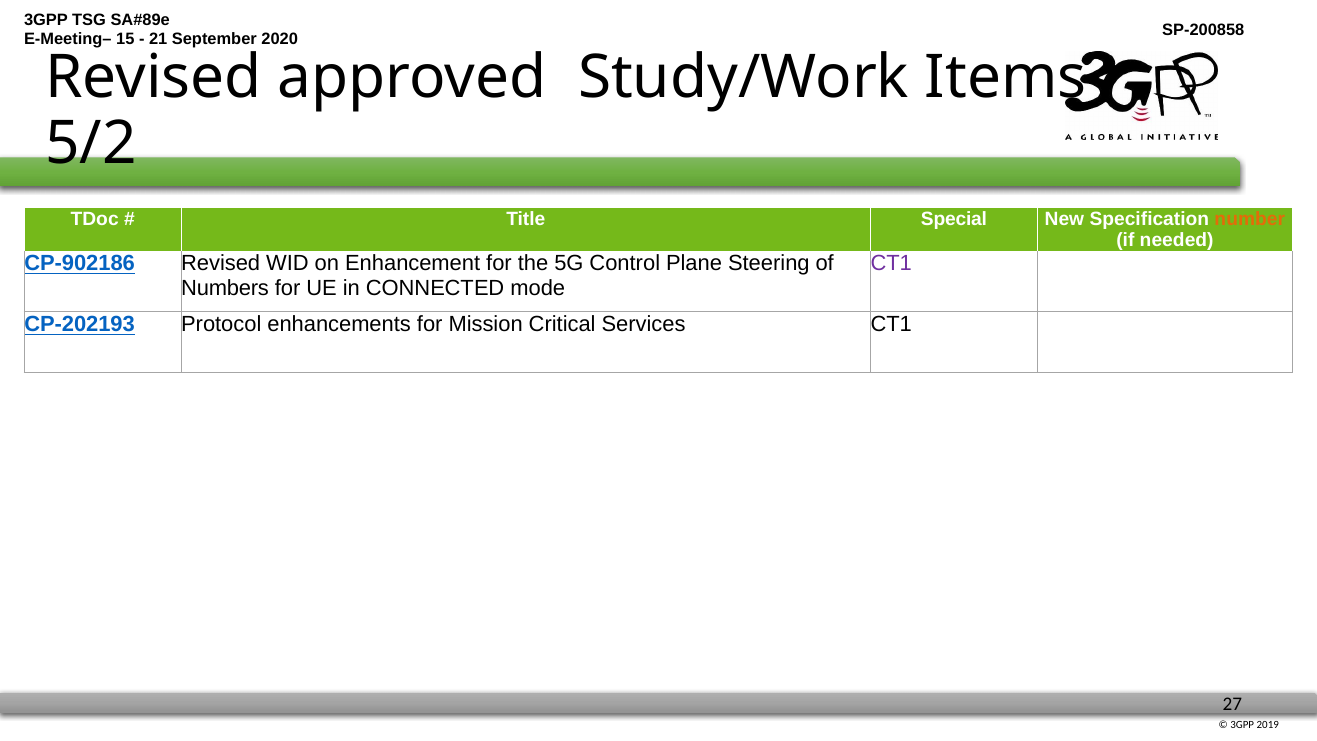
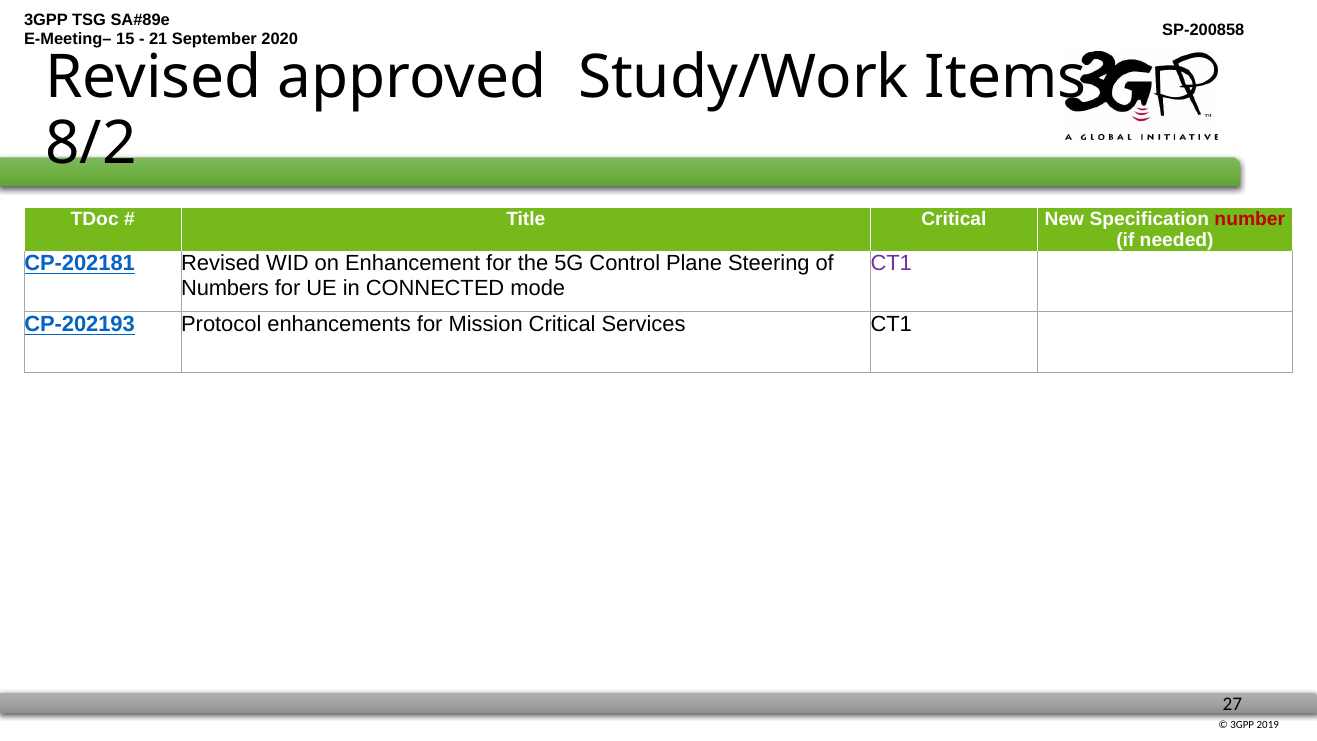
5/2: 5/2 -> 8/2 (91, 143)
Title Special: Special -> Critical (954, 219)
number colour: orange -> red (1250, 219)
CP-902186: CP-902186 -> CP-202181 (80, 264)
